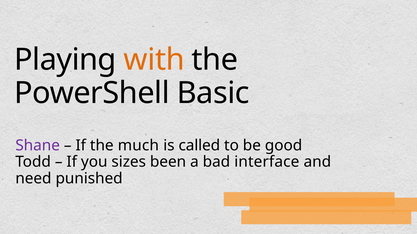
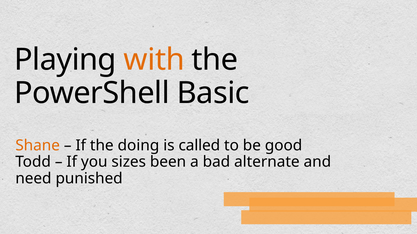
Shane colour: purple -> orange (38, 146)
much: much -> doing (138, 146)
interface: interface -> alternate (267, 162)
